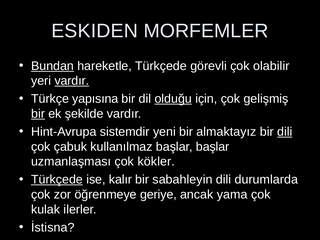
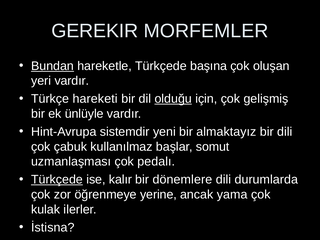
ESKIDEN: ESKIDEN -> GEREKIR (95, 31)
görevli: görevli -> başına (209, 66)
olabilir: olabilir -> oluşan (271, 66)
vardır underline: present -> none (72, 81)
yapısına: yapısına -> hareketi (95, 99)
bir underline: present -> none (38, 114)
şekilde: şekilde -> ünlüyle (84, 114)
dili underline: present -> none (285, 132)
başlar başlar: başlar -> somut (213, 147)
kökler: kökler -> pedalı (156, 162)
sabahleyin: sabahleyin -> dönemlere (182, 180)
geriye: geriye -> yerine (158, 195)
